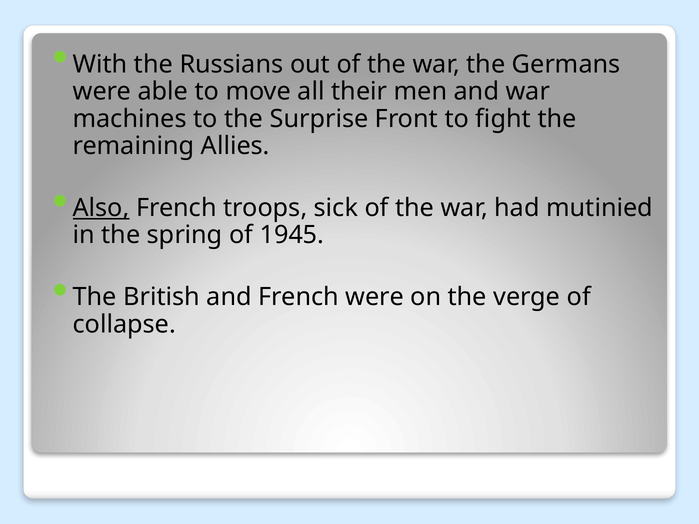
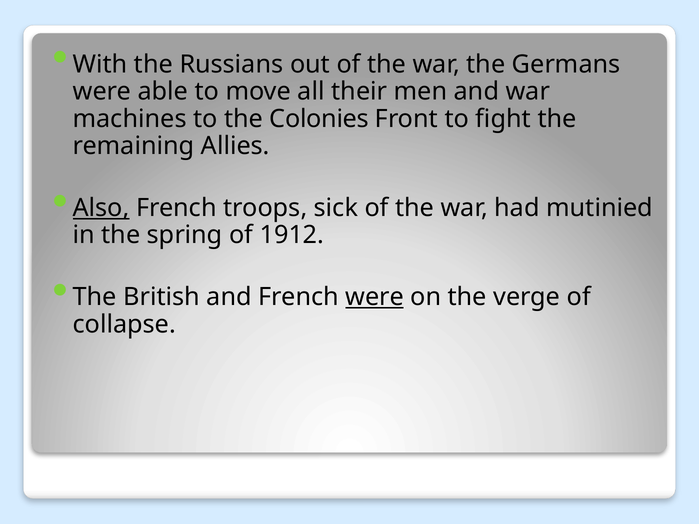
Surprise: Surprise -> Colonies (319, 119)
1945: 1945 -> 1912 (292, 235)
were underline: none -> present (375, 297)
